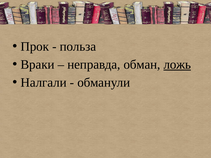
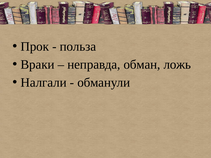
ложь underline: present -> none (177, 65)
